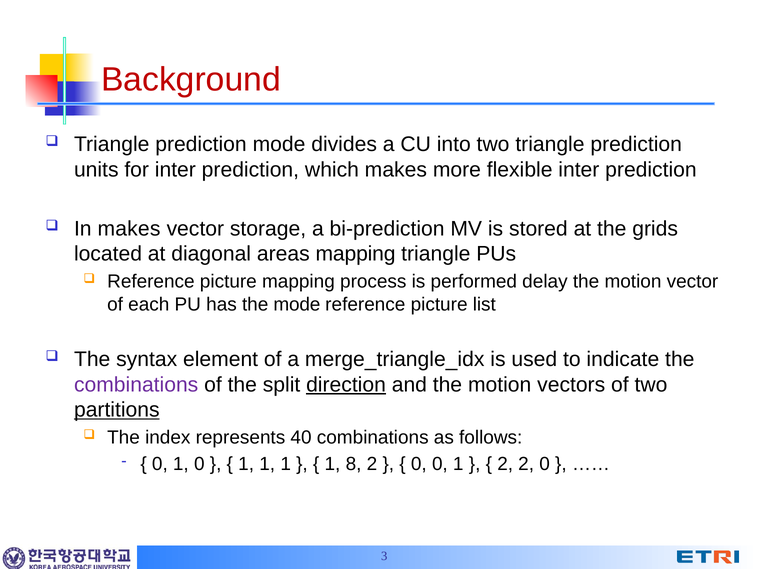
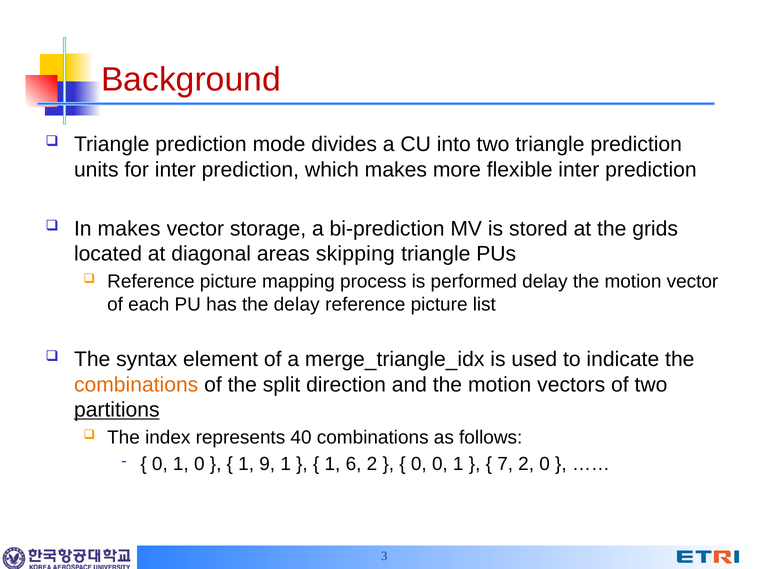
areas mapping: mapping -> skipping (355, 254)
the mode: mode -> delay (297, 305)
combinations colour: purple -> orange (136, 385)
direction underline: present -> none (346, 385)
1: 1 -> 9 (267, 464)
8: 8 -> 6 (354, 464)
2: 2 -> 7 (505, 464)
